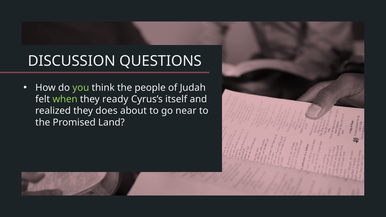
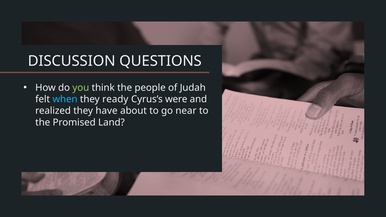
when colour: light green -> light blue (65, 99)
itself: itself -> were (176, 99)
does: does -> have (107, 111)
